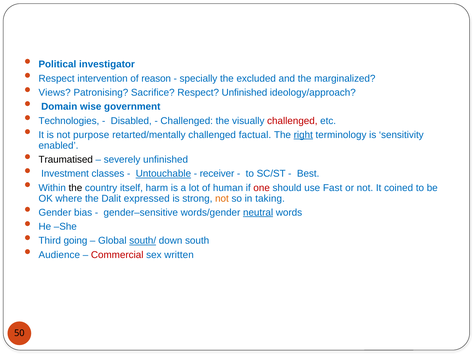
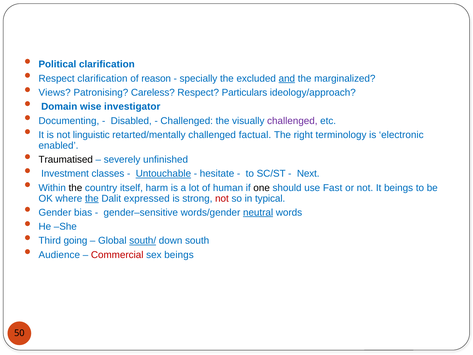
Political investigator: investigator -> clarification (107, 64)
Respect intervention: intervention -> clarification (102, 78)
and underline: none -> present (287, 78)
Sacrifice: Sacrifice -> Careless (153, 93)
Respect Unfinished: Unfinished -> Particulars (244, 93)
government: government -> investigator (132, 107)
Technologies: Technologies -> Documenting (69, 121)
challenged colour: red -> purple (292, 121)
purpose: purpose -> linguistic (91, 135)
right underline: present -> none (303, 135)
sensitivity: sensitivity -> electronic (401, 135)
receiver: receiver -> hesitate (217, 174)
Best: Best -> Next (308, 174)
one colour: red -> black (262, 188)
It coined: coined -> beings (399, 188)
the underline: none -> present (92, 198)
not colour: orange -> red (222, 198)
taking: taking -> typical (270, 198)
sex written: written -> beings (179, 255)
